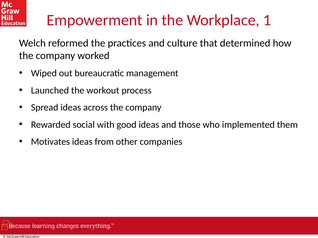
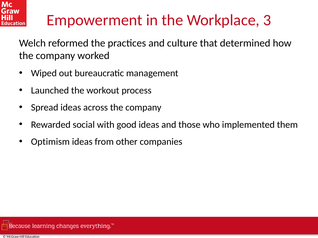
1: 1 -> 3 (267, 20)
Motivates: Motivates -> Optimism (50, 142)
